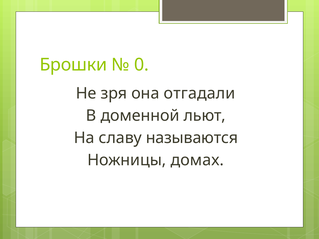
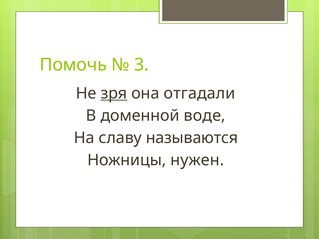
Брошки: Брошки -> Помочь (73, 65)
0: 0 -> 3 (142, 65)
зря underline: none -> present (114, 93)
льют: льют -> воде (205, 116)
домах: домах -> нужен (197, 160)
